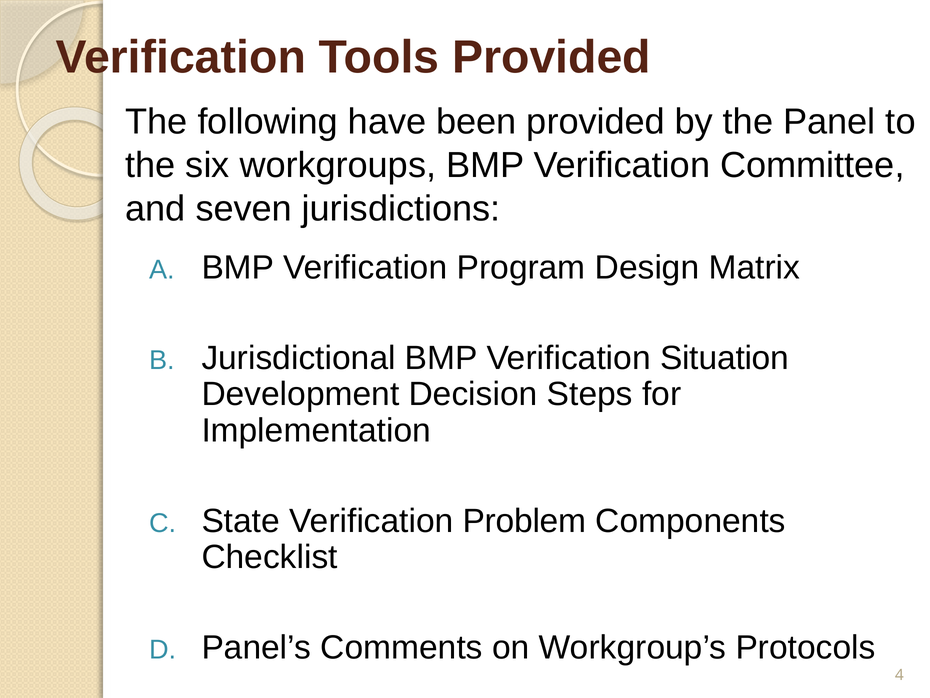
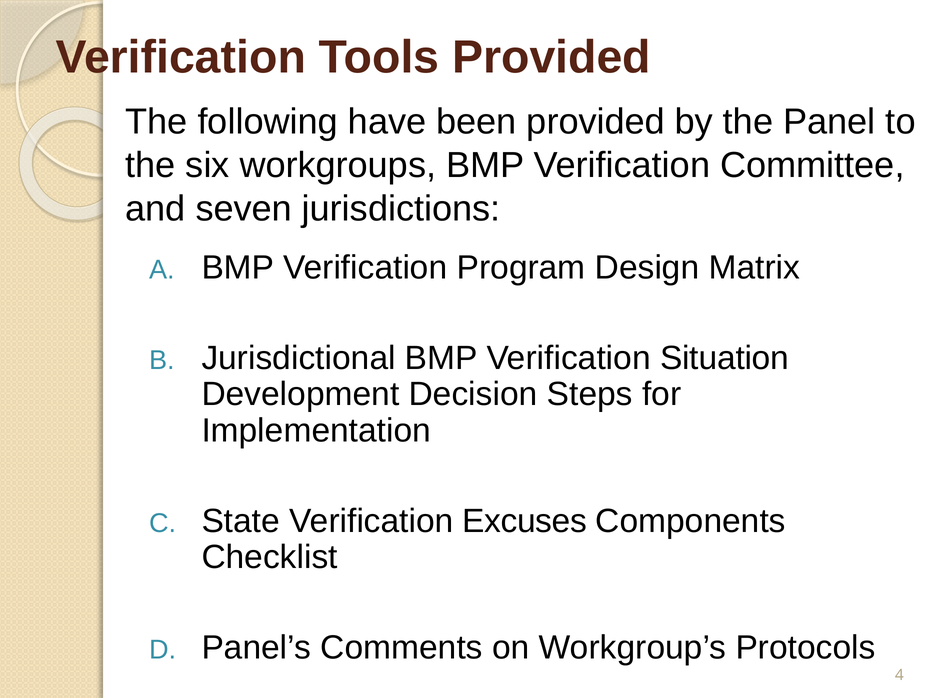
Problem: Problem -> Excuses (525, 521)
